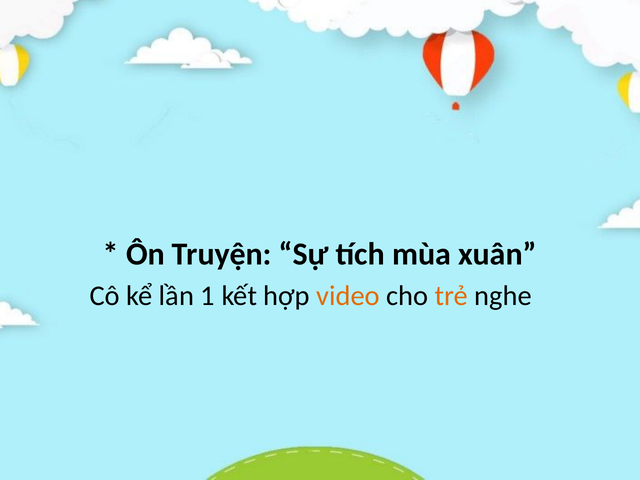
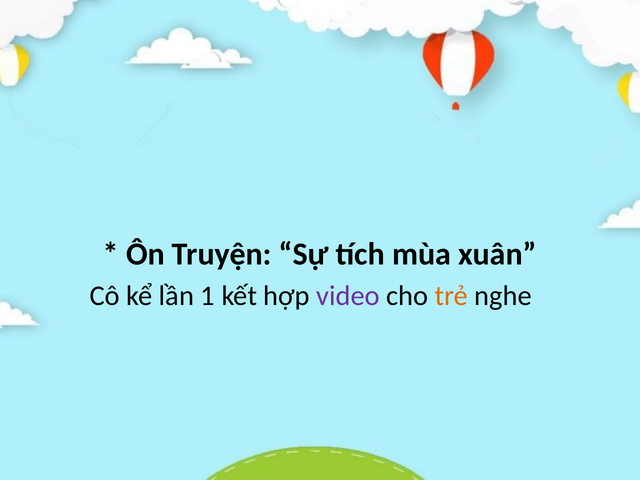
video colour: orange -> purple (348, 296)
